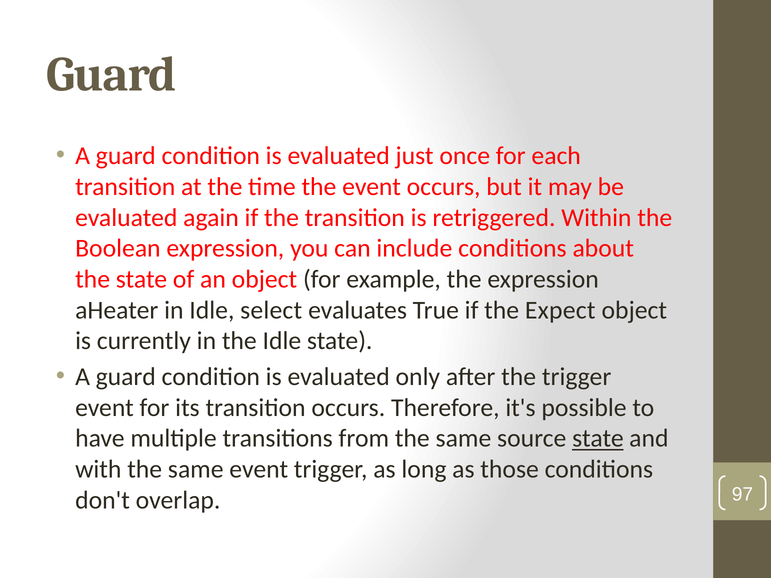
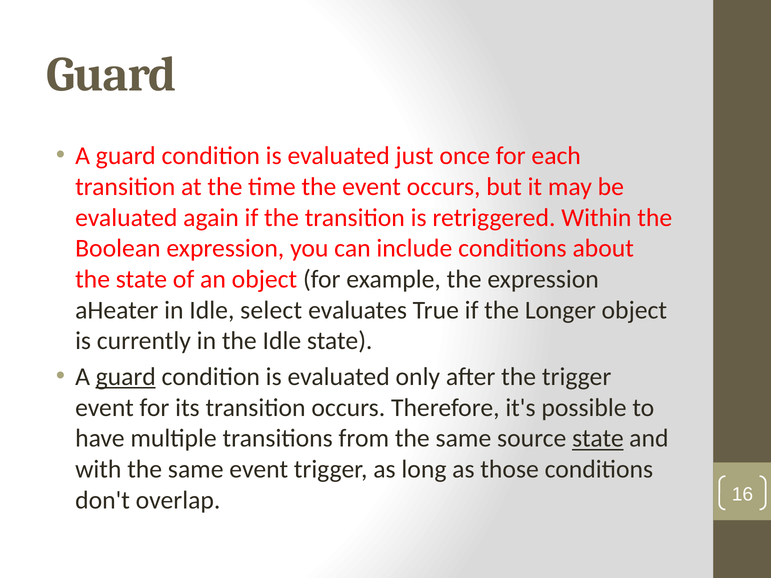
Expect: Expect -> Longer (560, 310)
guard underline: none -> present (126, 377)
97: 97 -> 16 (742, 494)
